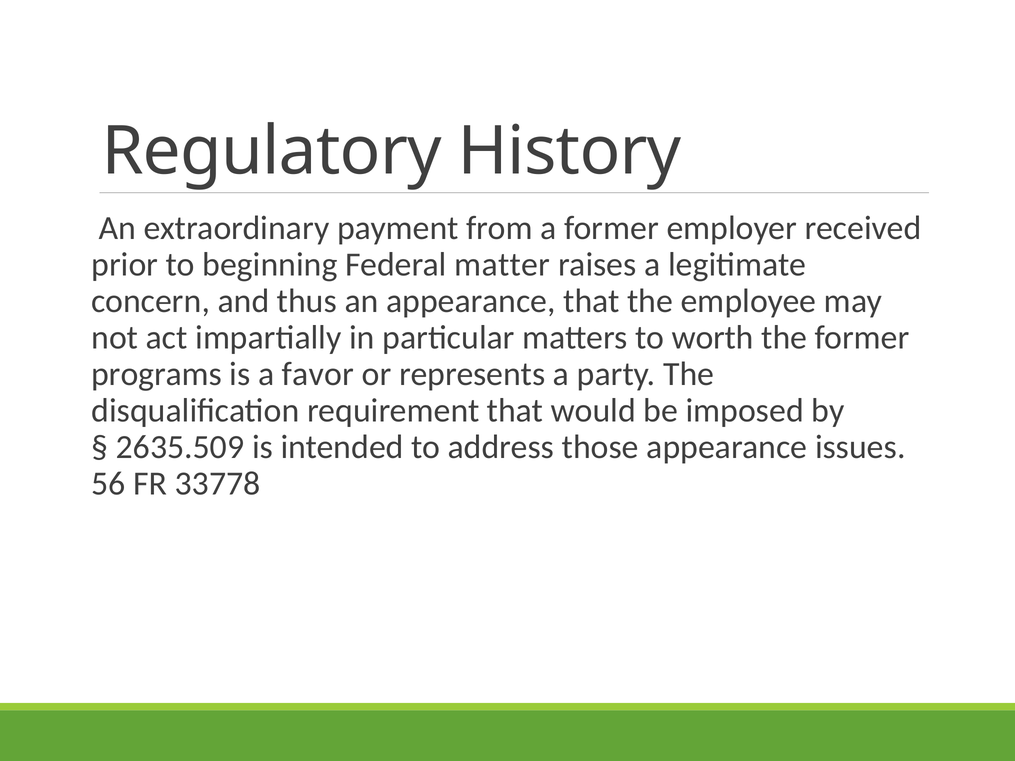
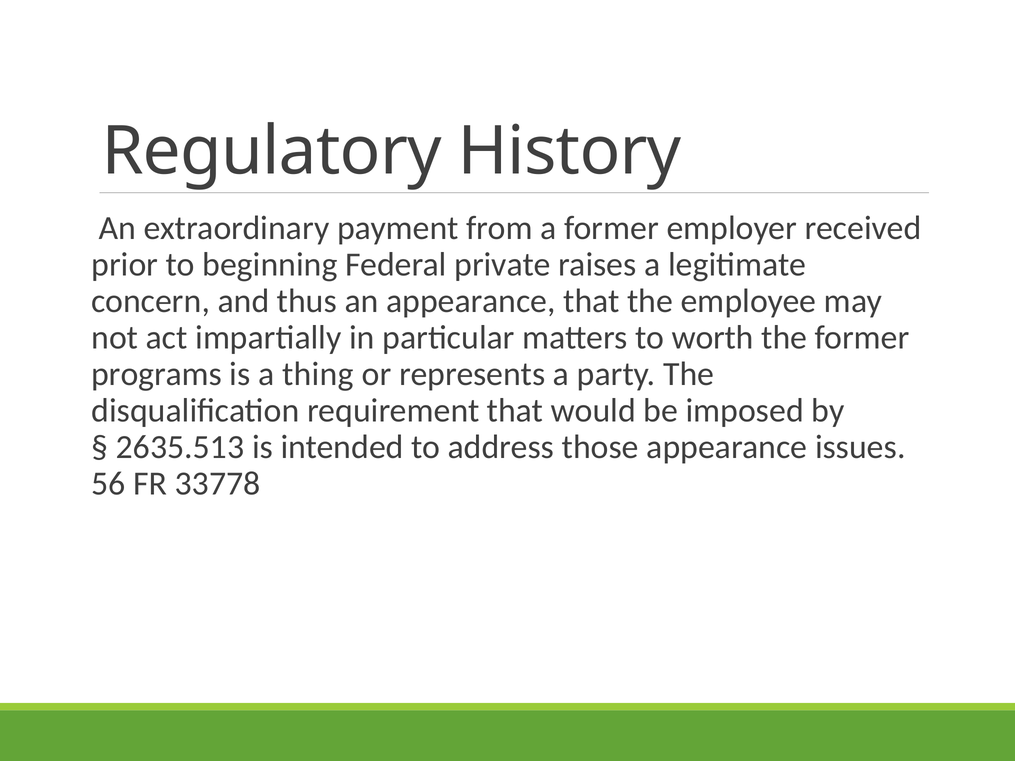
matter: matter -> private (503, 265)
favor: favor -> thing (318, 374)
2635.509: 2635.509 -> 2635.513 (180, 447)
